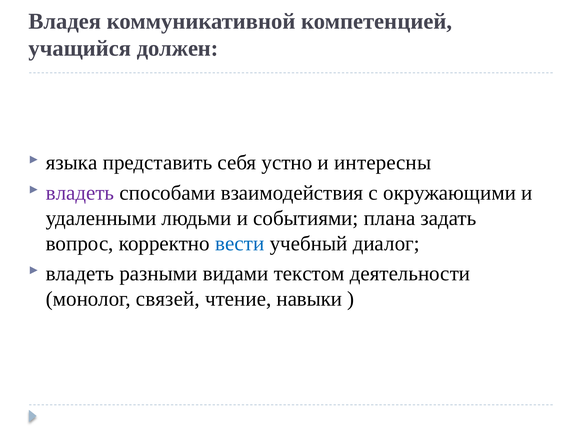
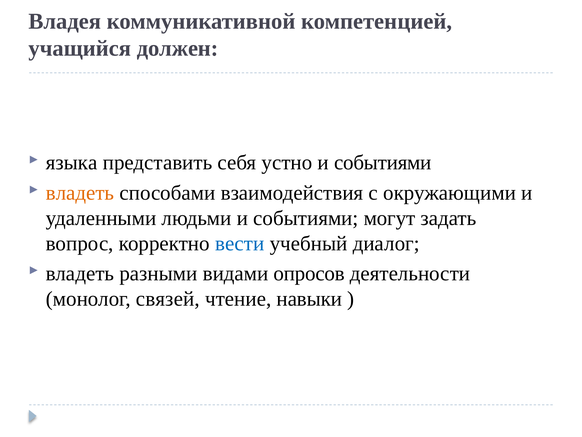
устно и интересны: интересны -> событиями (383, 162)
владеть colour: purple -> orange (80, 193)
плана: плана -> могут (390, 218)
текстом: текстом -> опросов (309, 273)
